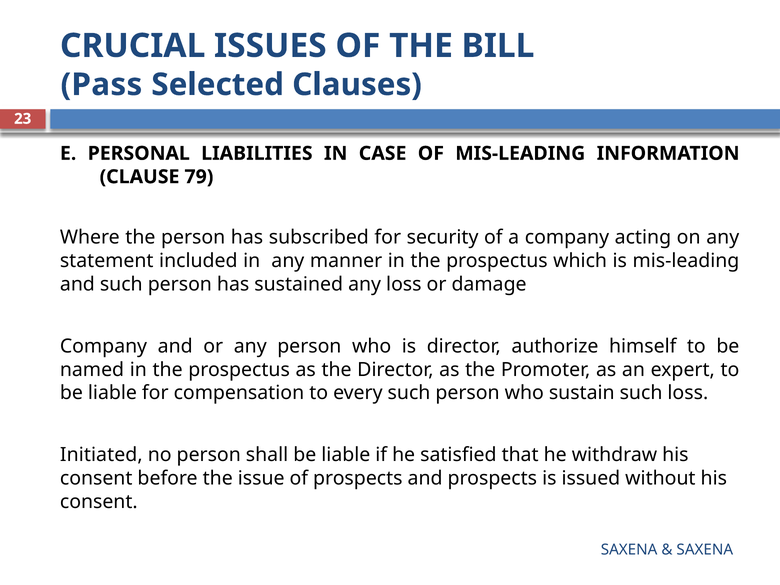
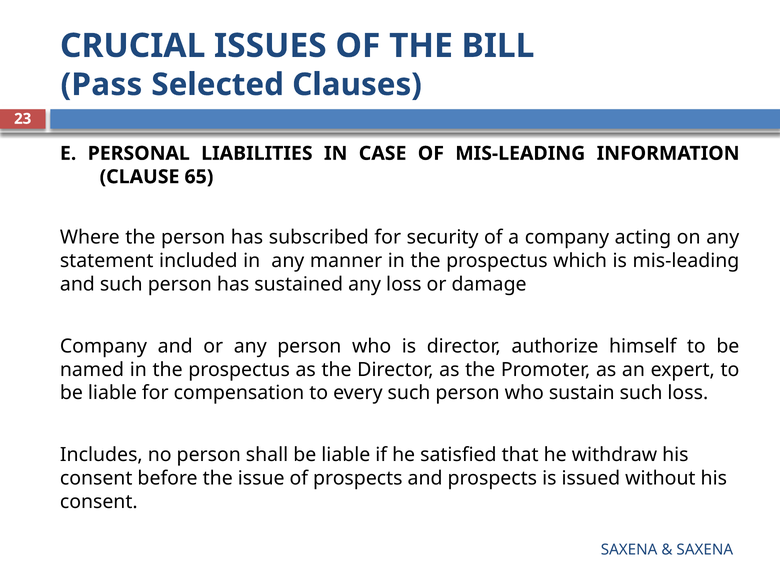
79: 79 -> 65 (199, 177)
Initiated: Initiated -> Includes (101, 455)
